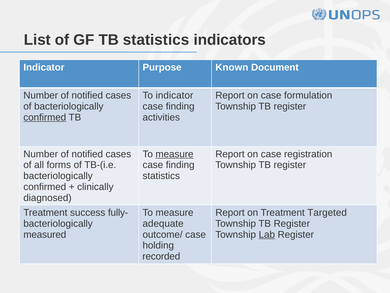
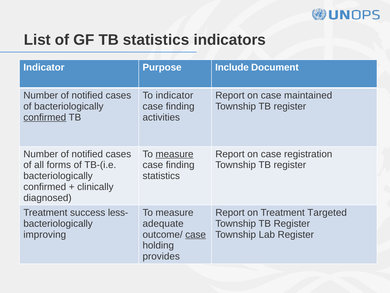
Known: Known -> Include (232, 67)
formulation: formulation -> maintained (308, 95)
fully-: fully- -> less- (118, 212)
measured: measured -> improving (45, 234)
case underline: none -> present (196, 234)
Lab underline: present -> none (267, 234)
recorded: recorded -> provides (161, 256)
